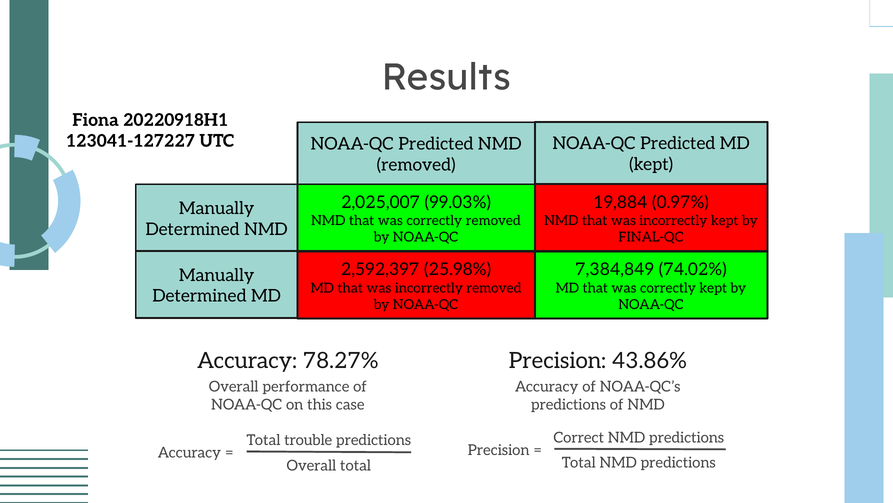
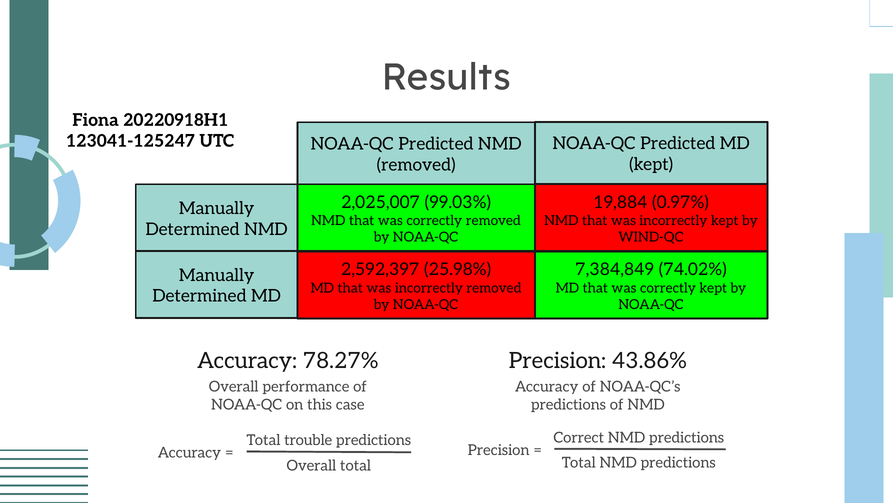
123041-127227: 123041-127227 -> 123041-125247 (130, 141)
FINAL-QC: FINAL-QC -> WIND-QC (651, 237)
